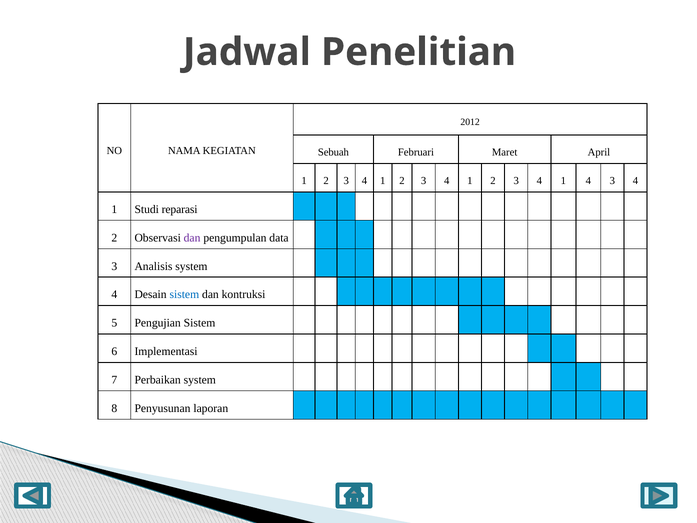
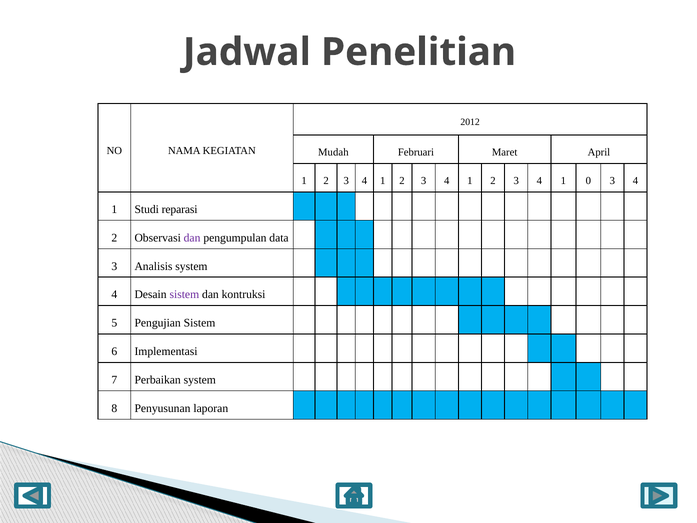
Sebuah: Sebuah -> Mudah (333, 152)
1 4: 4 -> 0 (588, 181)
sistem colour: blue -> purple (184, 295)
